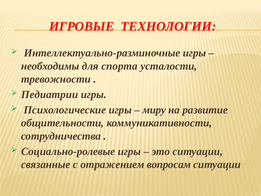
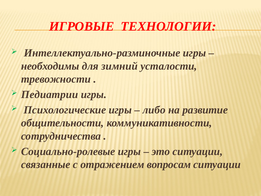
спорта: спорта -> зимний (120, 66)
миру: миру -> либо (154, 110)
